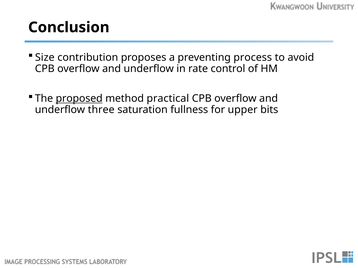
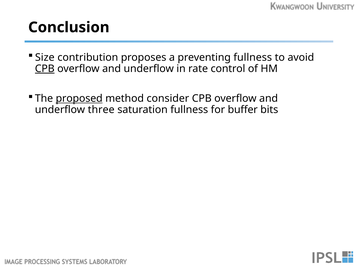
preventing process: process -> fullness (253, 57)
CPB underline: none -> present (45, 69)
practical: practical -> consider (168, 99)
upper: upper -> buffer (243, 110)
